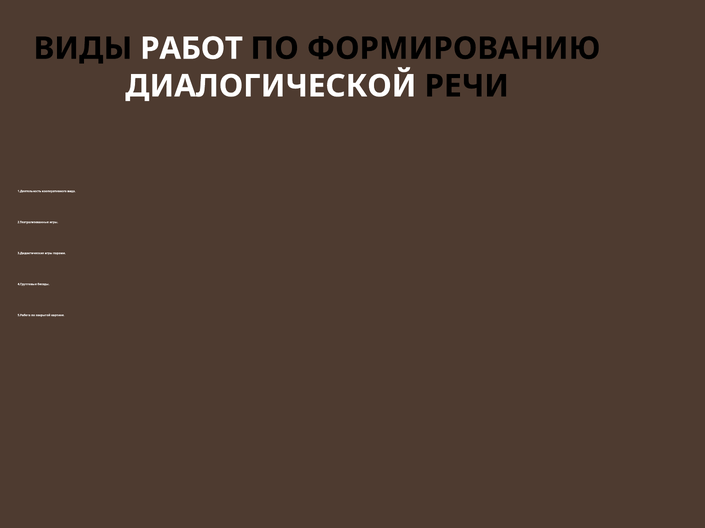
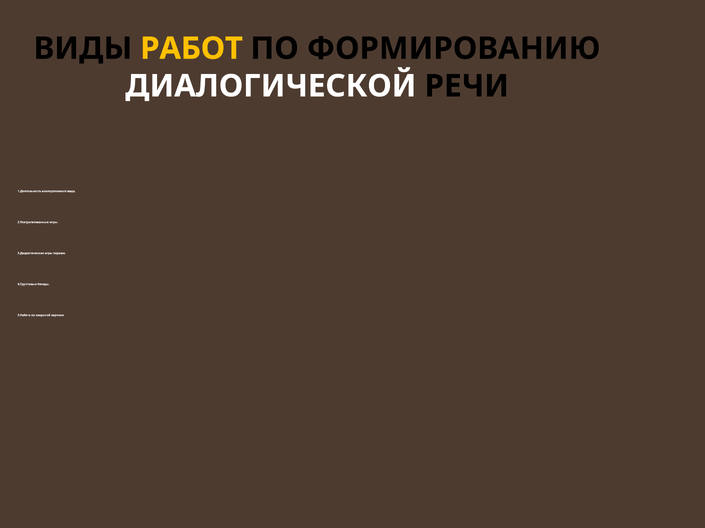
РАБОТ colour: white -> yellow (192, 49)
